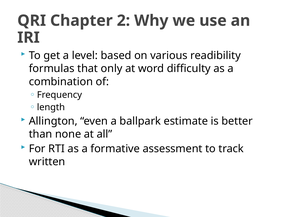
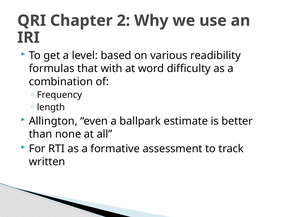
only: only -> with (112, 69)
